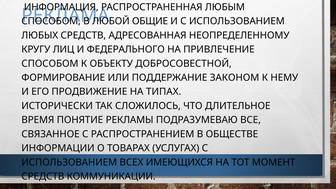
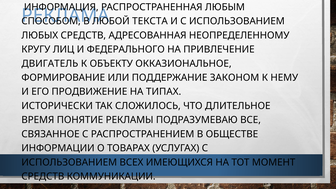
ОБЩИЕ: ОБЩИЕ -> ТЕКСТА (150, 21)
СПОСОБОМ: СПОСОБОМ -> ДВИГАТЕЛЬ (50, 64)
ДОБРОСОВЕСТНОЙ: ДОБРОСОВЕСТНОЙ -> ОККАЗИОНАЛЬНОЕ (183, 64)
